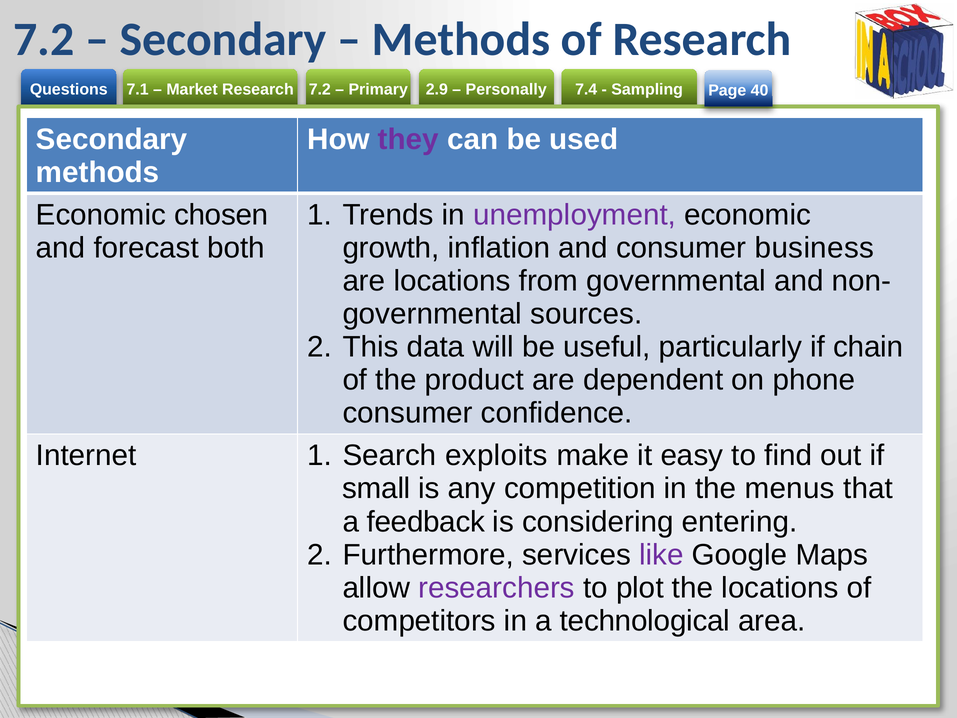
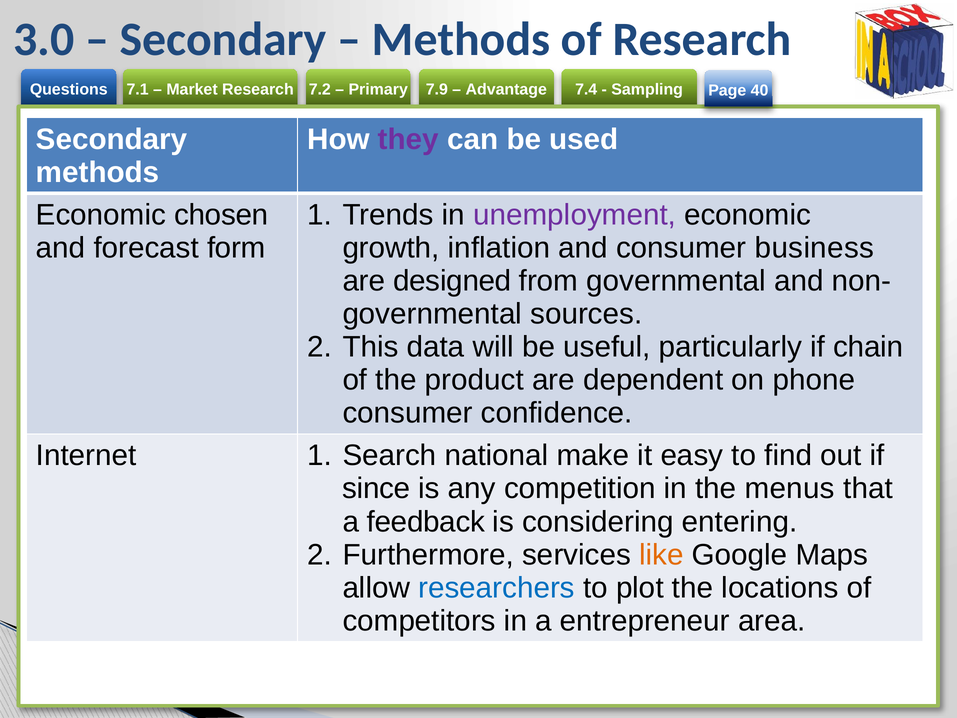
7.2: 7.2 -> 3.0 (44, 40)
2.9: 2.9 -> 7.9 (437, 90)
Personally: Personally -> Advantage (506, 90)
both: both -> form (236, 248)
are locations: locations -> designed (452, 281)
exploits: exploits -> national (497, 456)
small: small -> since (376, 489)
like colour: purple -> orange (661, 555)
researchers colour: purple -> blue (497, 588)
technological: technological -> entrepreneur (645, 621)
